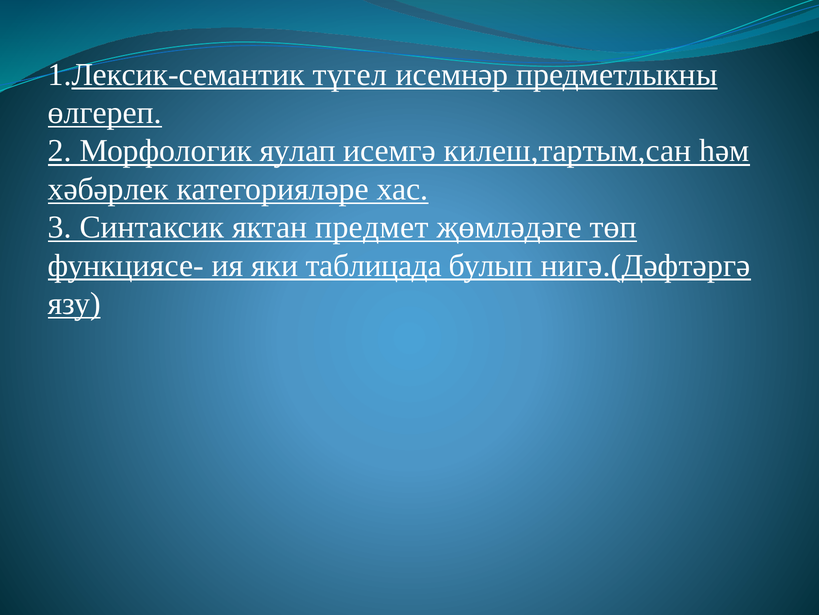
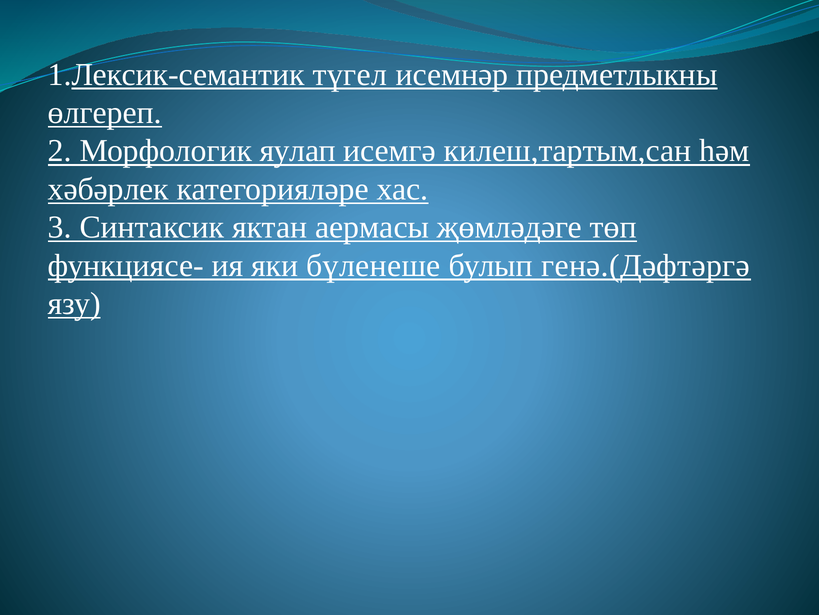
предмет: предмет -> аермасы (372, 227)
таблицада: таблицада -> бүленеше (373, 265)
нигә.(Дәфтәргә: нигә.(Дәфтәргә -> генә.(Дәфтәргә (646, 265)
